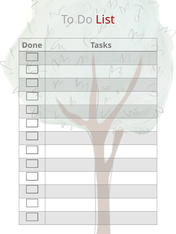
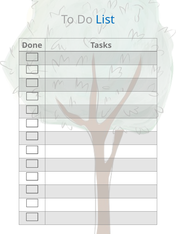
List colour: red -> blue (105, 20)
